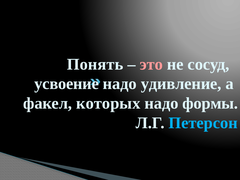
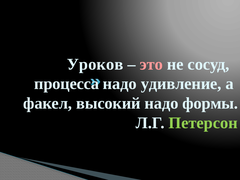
Понять: Понять -> Уроков (95, 64)
усвоение: усвоение -> процесса (67, 84)
которых: которых -> высокий (108, 103)
Петерсон colour: light blue -> light green (203, 123)
